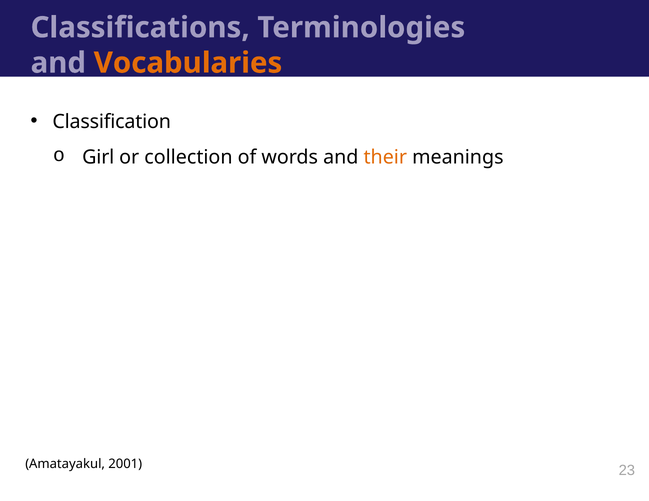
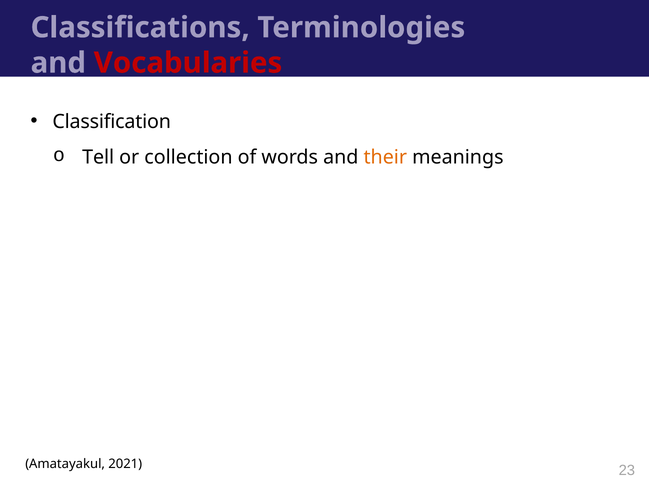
Vocabularies colour: orange -> red (188, 63)
Girl: Girl -> Tell (98, 157)
2001: 2001 -> 2021 (125, 464)
